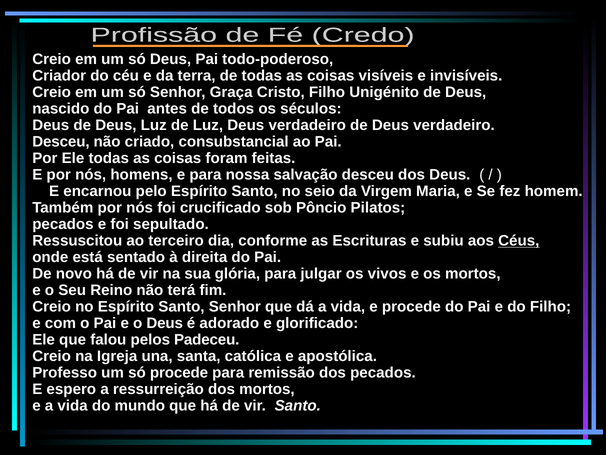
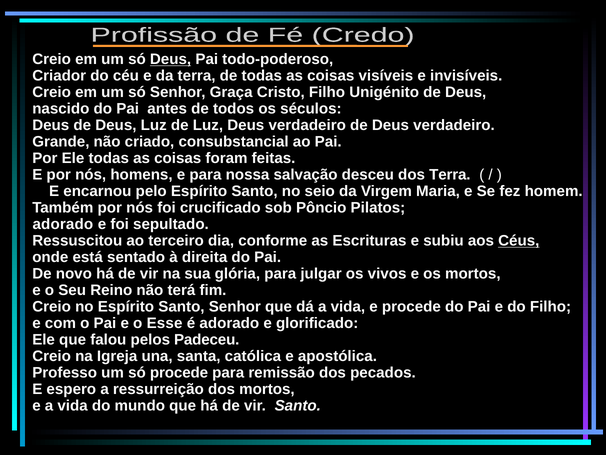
Deus underline: none -> present (171, 59)
Desceu: Desceu -> Grande (61, 142)
dos Deus: Deus -> Terra (450, 175)
pecados: pecados -> adorado (63, 224)
o Deus: Deus -> Esse (165, 323)
